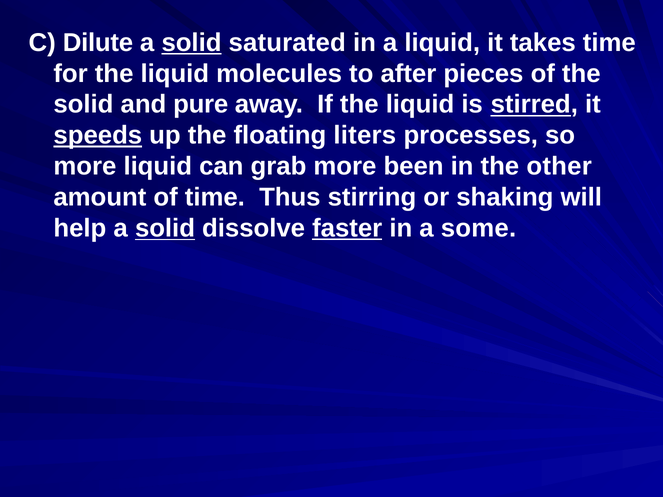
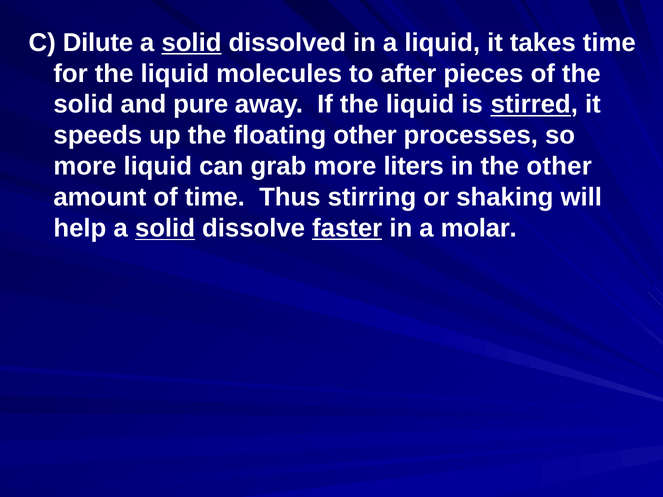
saturated: saturated -> dissolved (287, 43)
speeds underline: present -> none (98, 135)
floating liters: liters -> other (365, 135)
been: been -> liters (414, 166)
some: some -> molar (479, 228)
